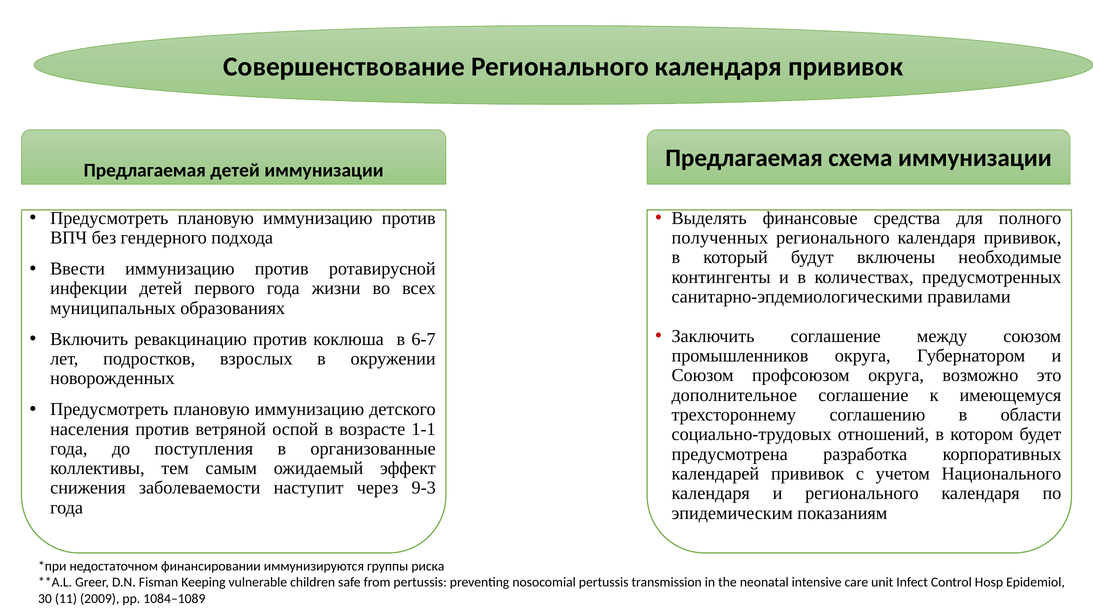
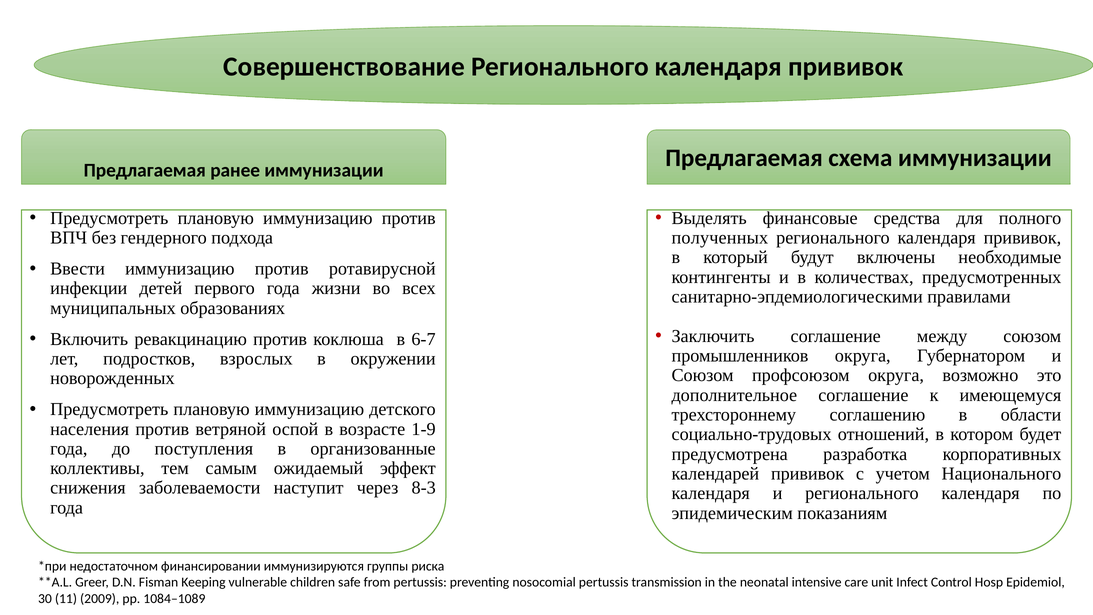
Предлагаемая детей: детей -> ранее (235, 170)
1-1: 1-1 -> 1-9 (424, 429)
9-3: 9-3 -> 8-3 (424, 488)
